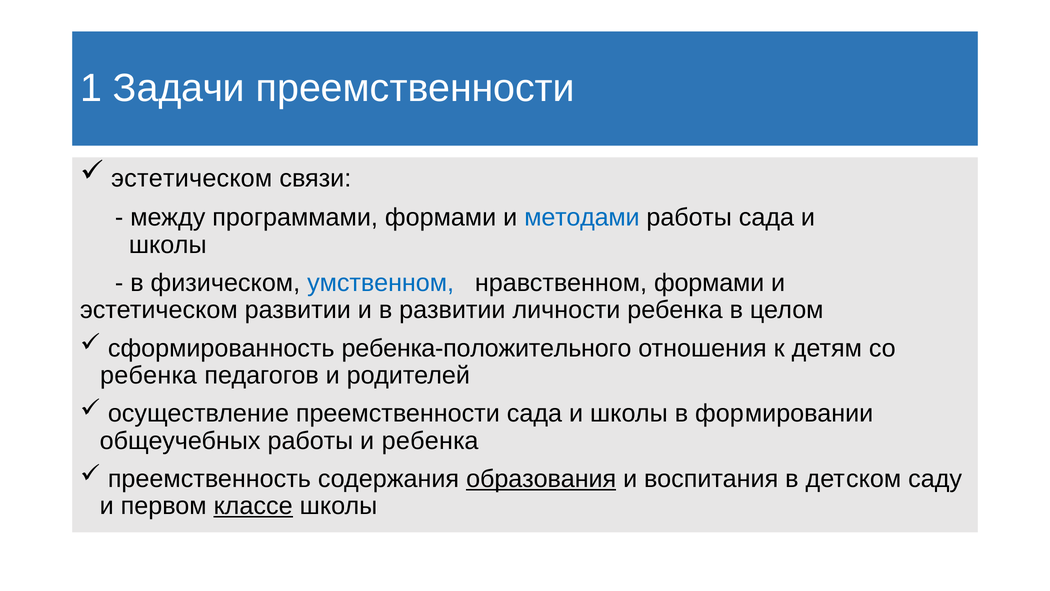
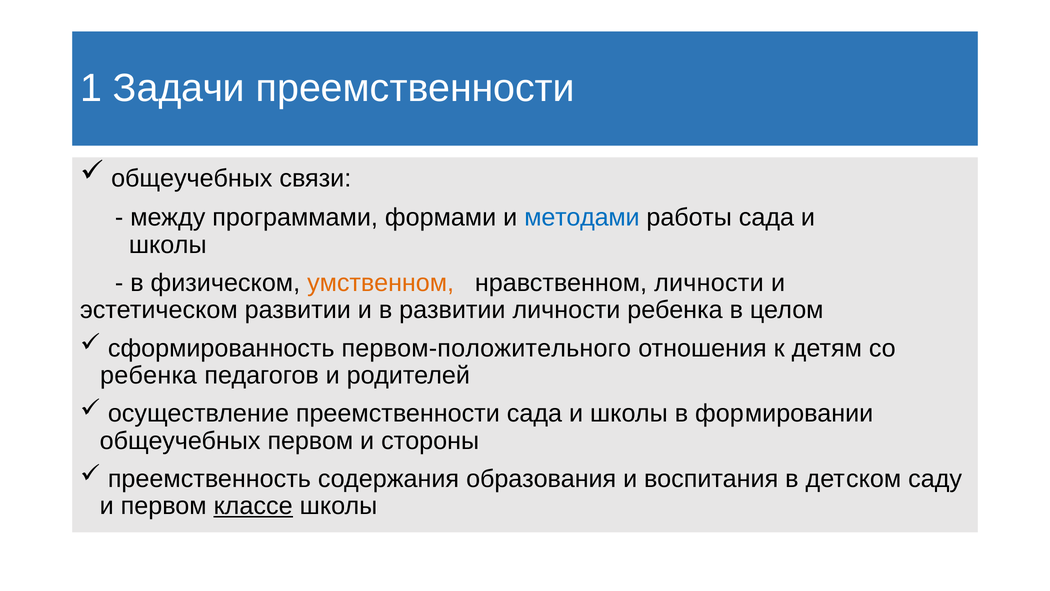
эстетическом: эстетическом -> общеучебных (192, 178)
умственном colour: blue -> orange (381, 283)
нравственном формами: формами -> личности (709, 283)
ребенка-положительного: ребенка-положительного -> первом-положительного (486, 348)
общеучебных работы: работы -> первом (310, 440)
и ребенка: ребенка -> стороны (430, 440)
образования underline: present -> none (541, 479)
